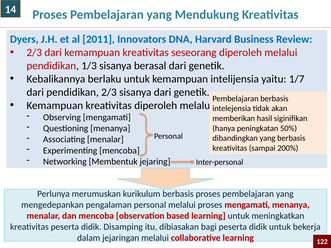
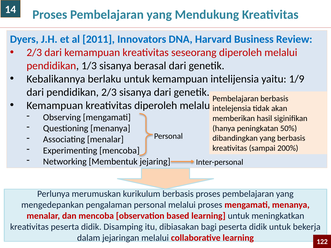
1/7: 1/7 -> 1/9 (297, 79)
